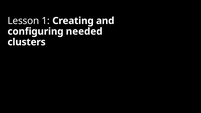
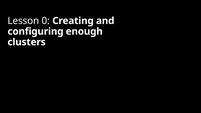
1: 1 -> 0 (46, 21)
needed: needed -> enough (84, 31)
